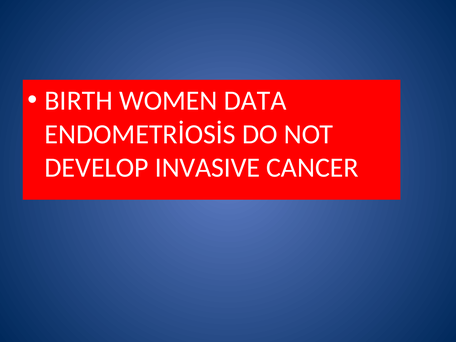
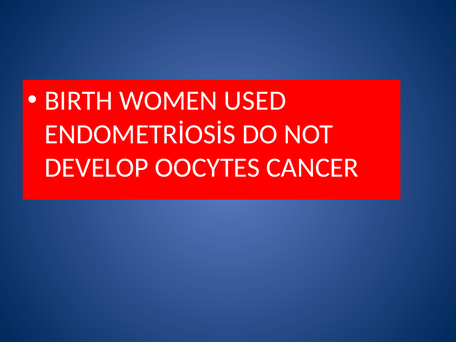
DATA: DATA -> USED (255, 101)
INVASIVE: INVASIVE -> OOCYTES (207, 168)
